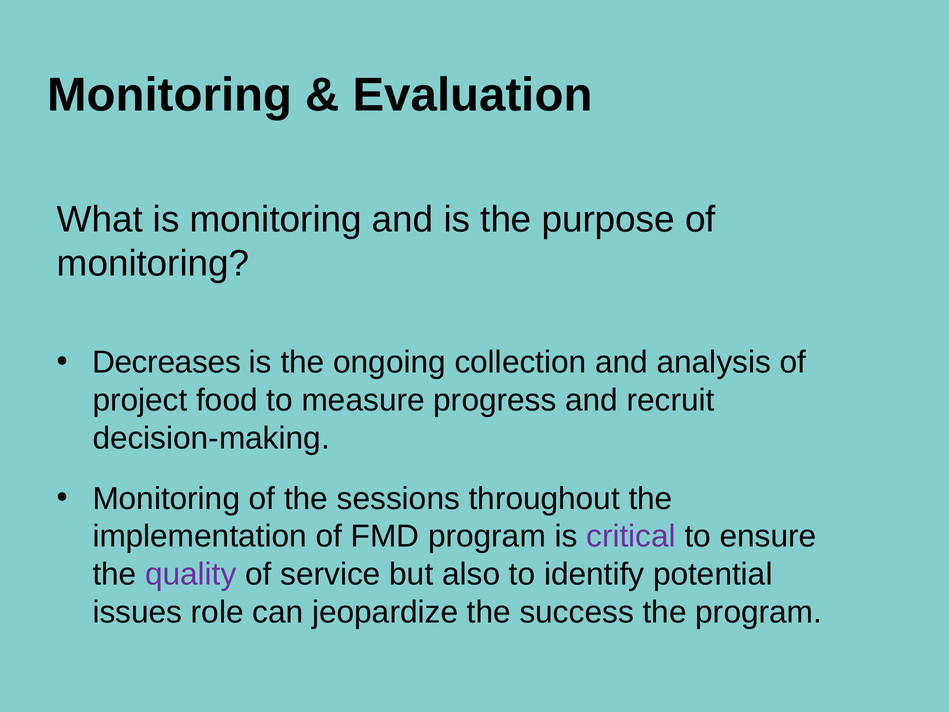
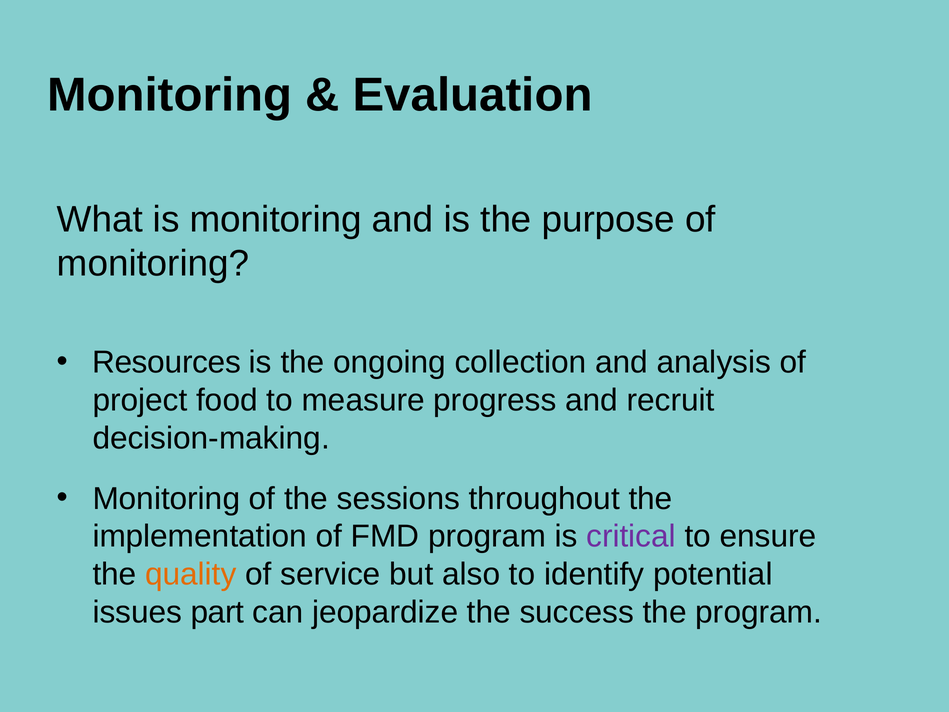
Decreases: Decreases -> Resources (167, 362)
quality colour: purple -> orange (191, 574)
role: role -> part (217, 612)
